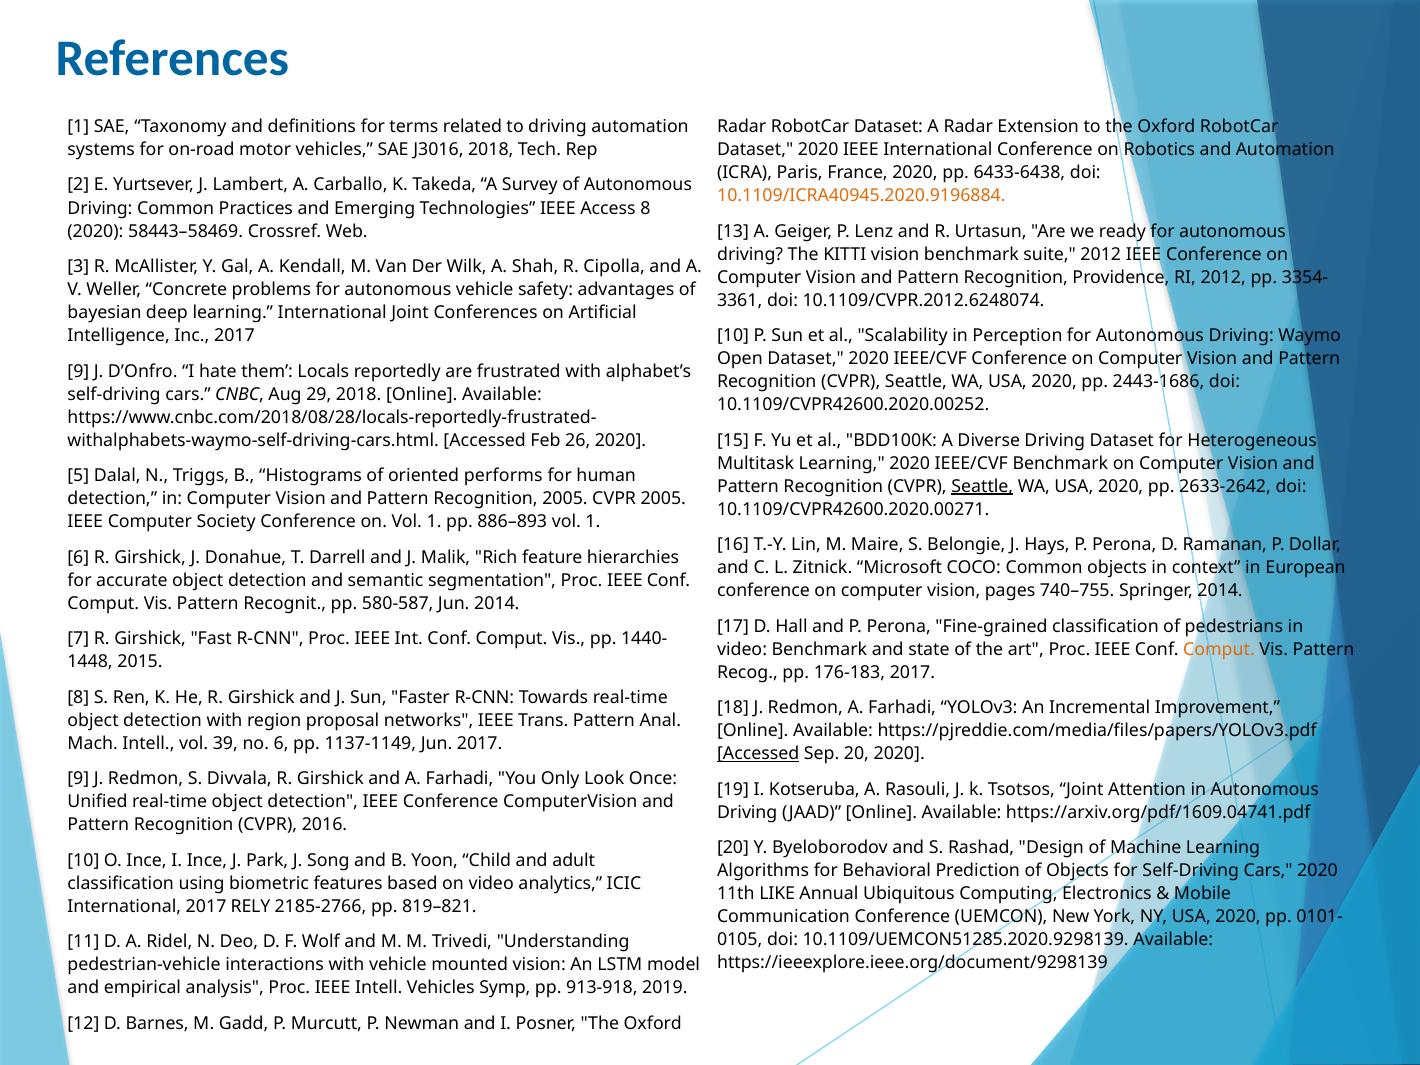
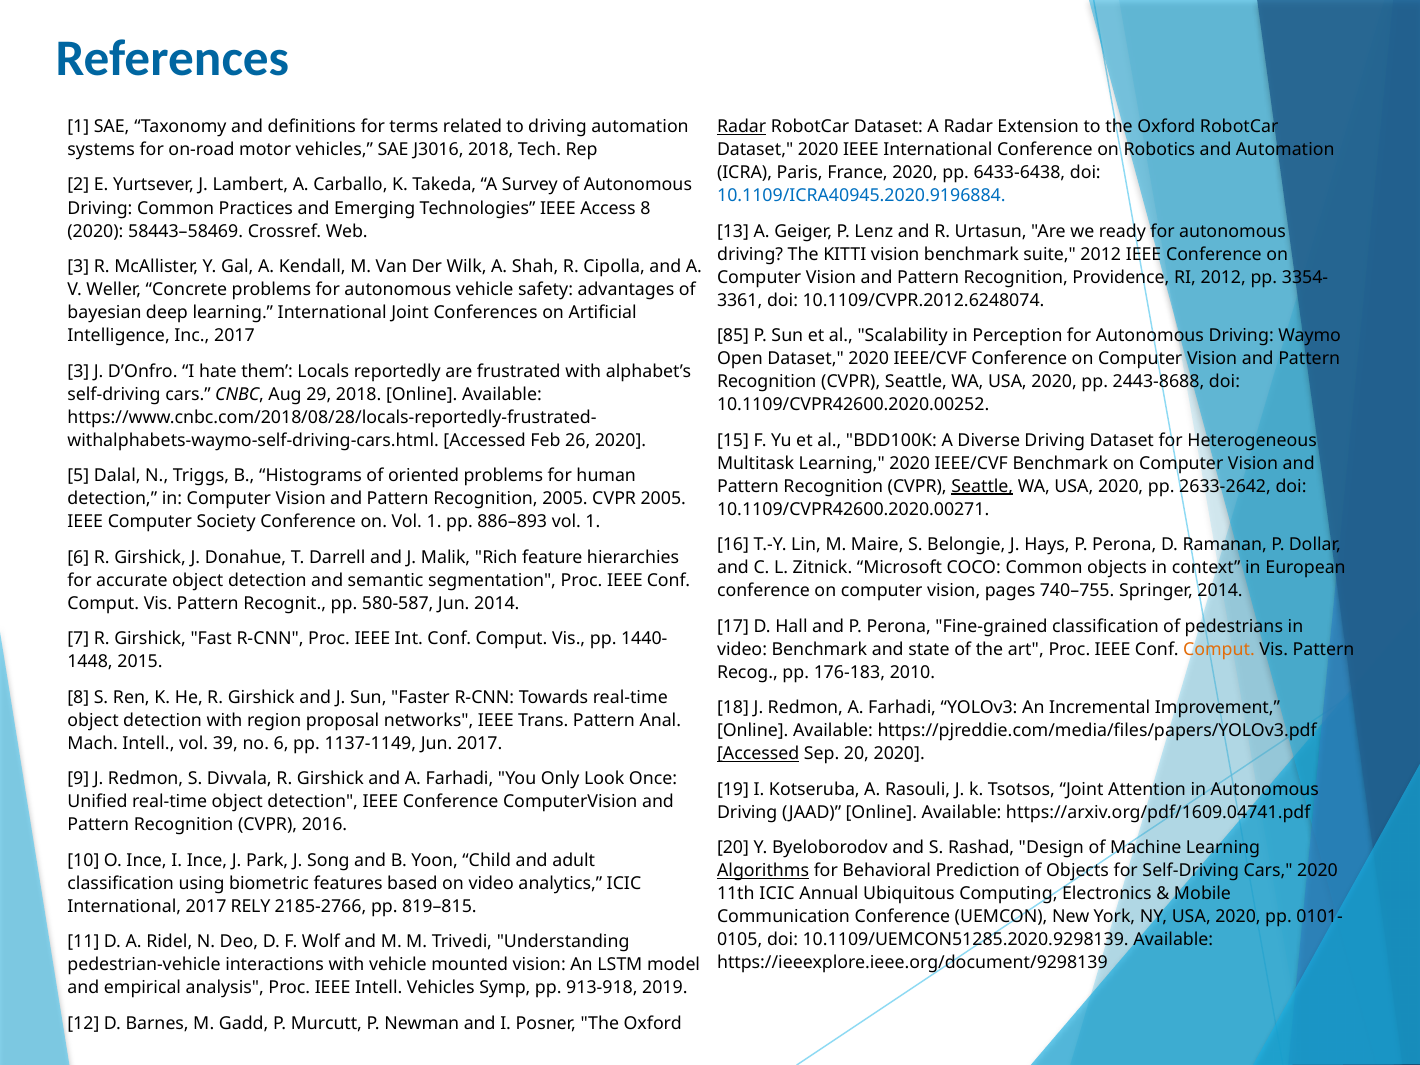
Radar underline: none -> present (742, 127)
10.1109/ICRA40945.2020.9196884 colour: orange -> blue (861, 196)
10: 10 -> 85 (733, 336)
9: 9 -> 3 (78, 371)
2443-1686: 2443-1686 -> 2443-8688 (1158, 382)
oriented performs: performs -> problems (503, 476)
176-183 2017: 2017 -> 2010 (912, 672)
Algorithms underline: none -> present (763, 871)
11th LIKE: LIKE -> ICIC (777, 894)
819–821: 819–821 -> 819–815 (439, 906)
